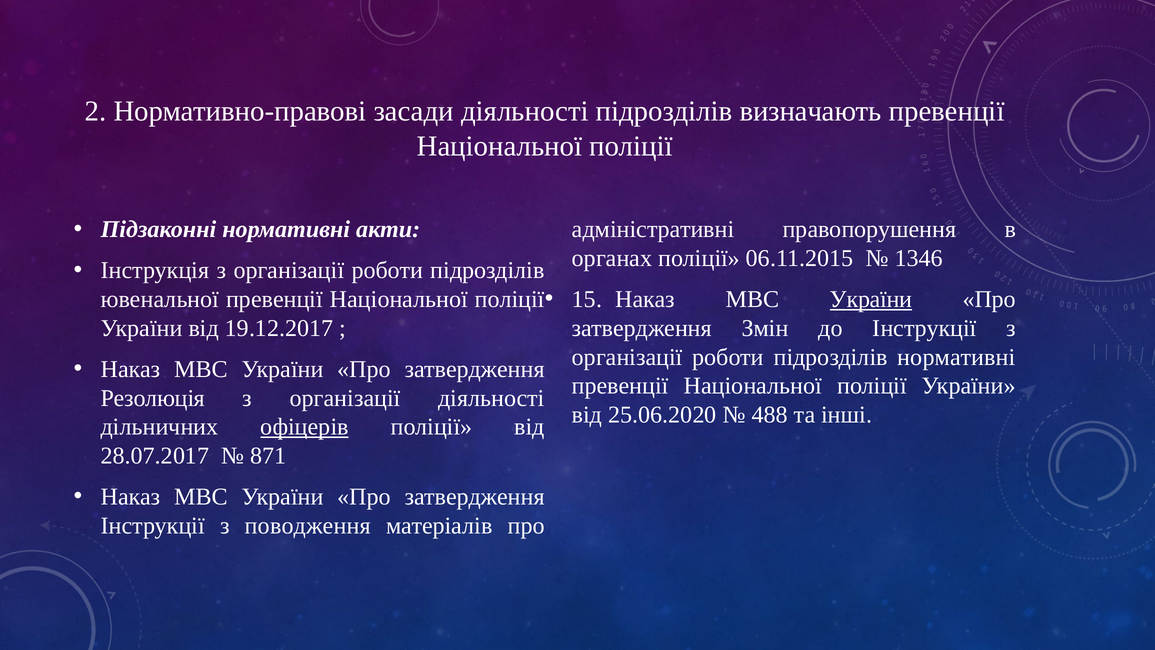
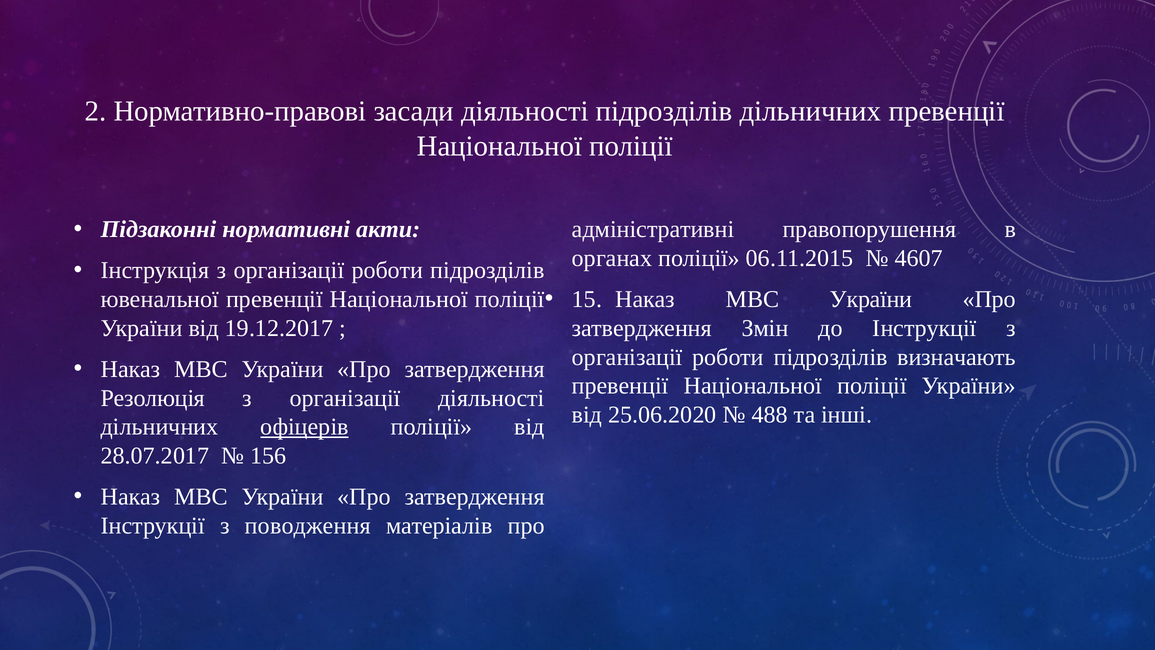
підрозділів визначають: визначають -> дільничних (811, 111)
1346: 1346 -> 4607 (919, 258)
України underline: present -> none (871, 299)
підрозділів нормативні: нормативні -> визначають (957, 357)
871: 871 -> 156 (268, 456)
